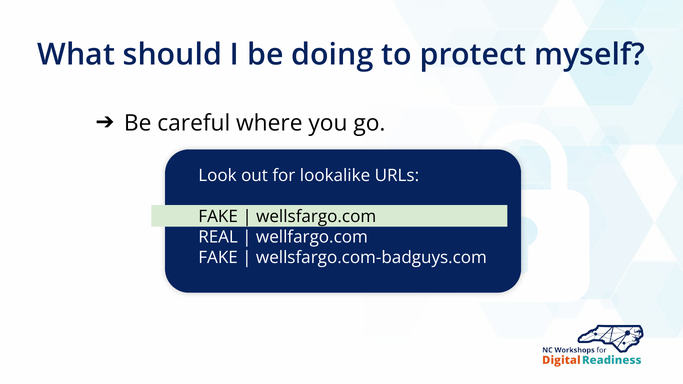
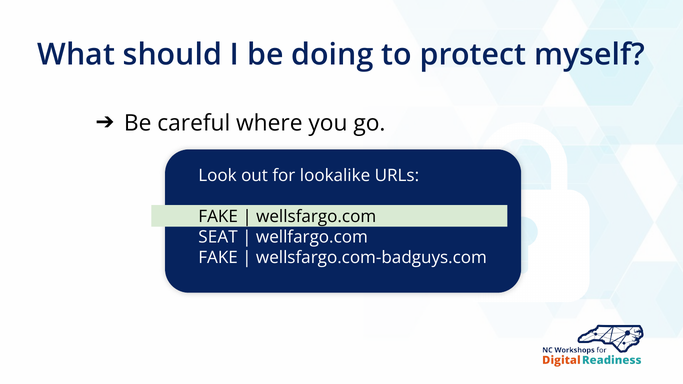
REAL: REAL -> SEAT (218, 237)
